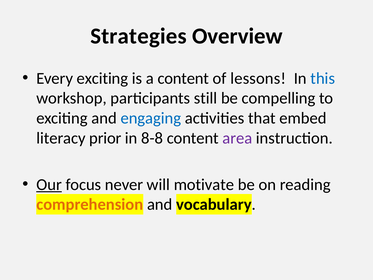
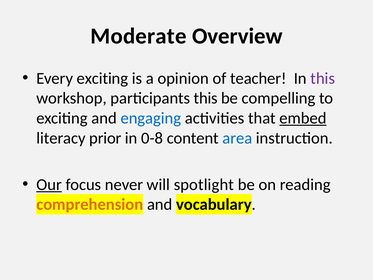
Strategies: Strategies -> Moderate (138, 36)
a content: content -> opinion (183, 78)
lessons: lessons -> teacher (258, 78)
this colour: blue -> purple (323, 78)
participants still: still -> this (206, 98)
embed underline: none -> present (303, 118)
8-8: 8-8 -> 0-8 (152, 138)
area colour: purple -> blue (237, 138)
motivate: motivate -> spotlight (204, 184)
